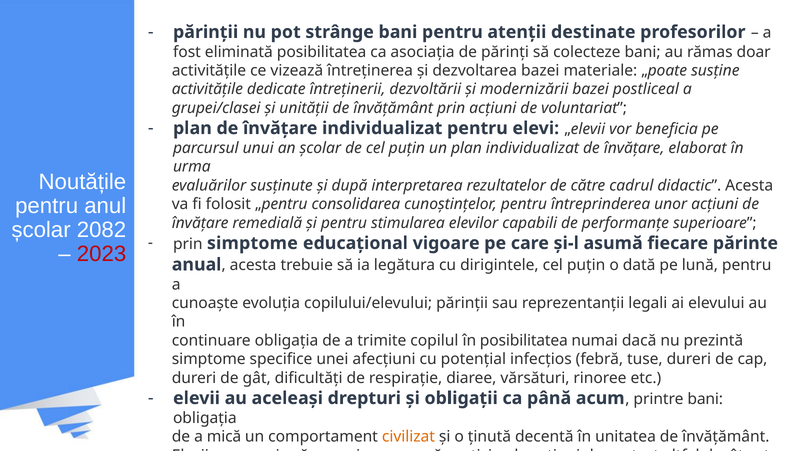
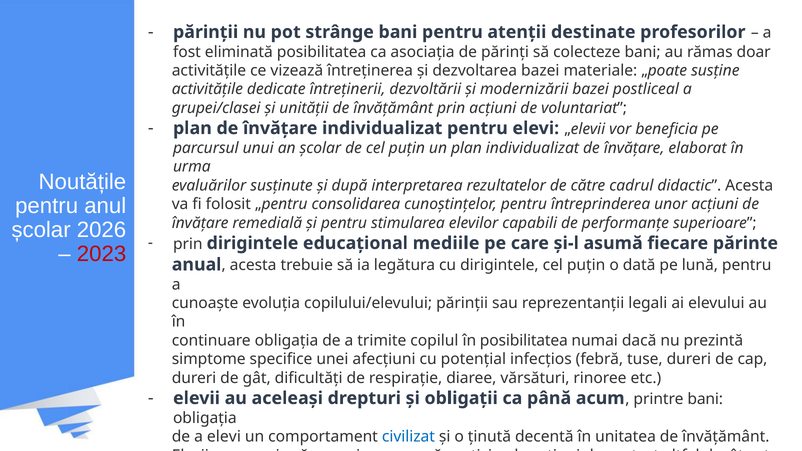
2082: 2082 -> 2026 (101, 230)
prin simptome: simptome -> dirigintele (252, 243)
vigoare: vigoare -> mediile (446, 243)
a mică: mică -> elevi (224, 437)
civilizat colour: orange -> blue (408, 437)
